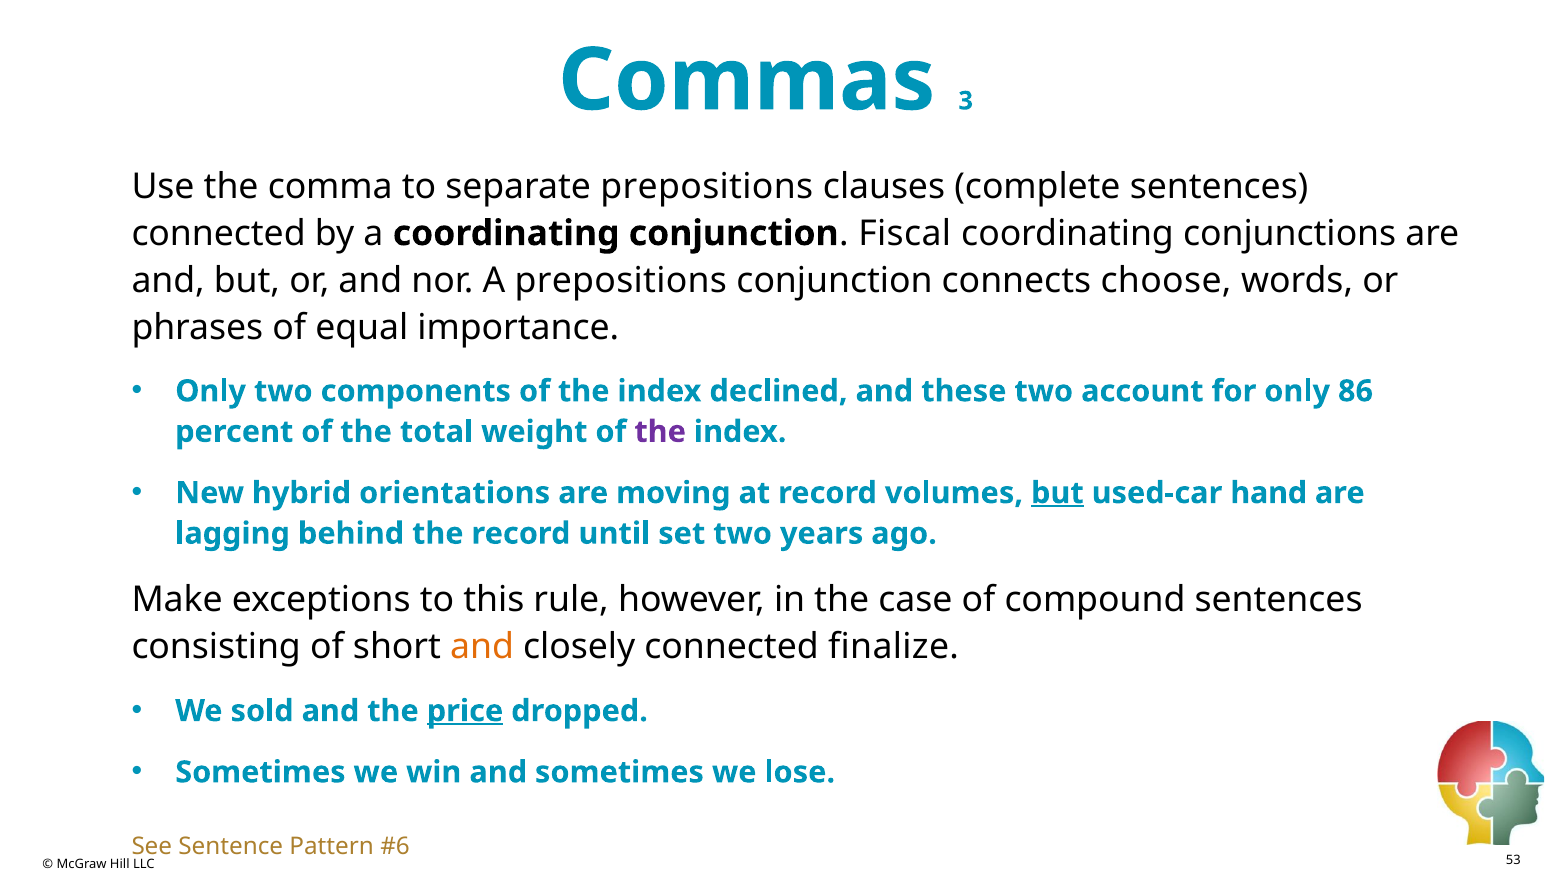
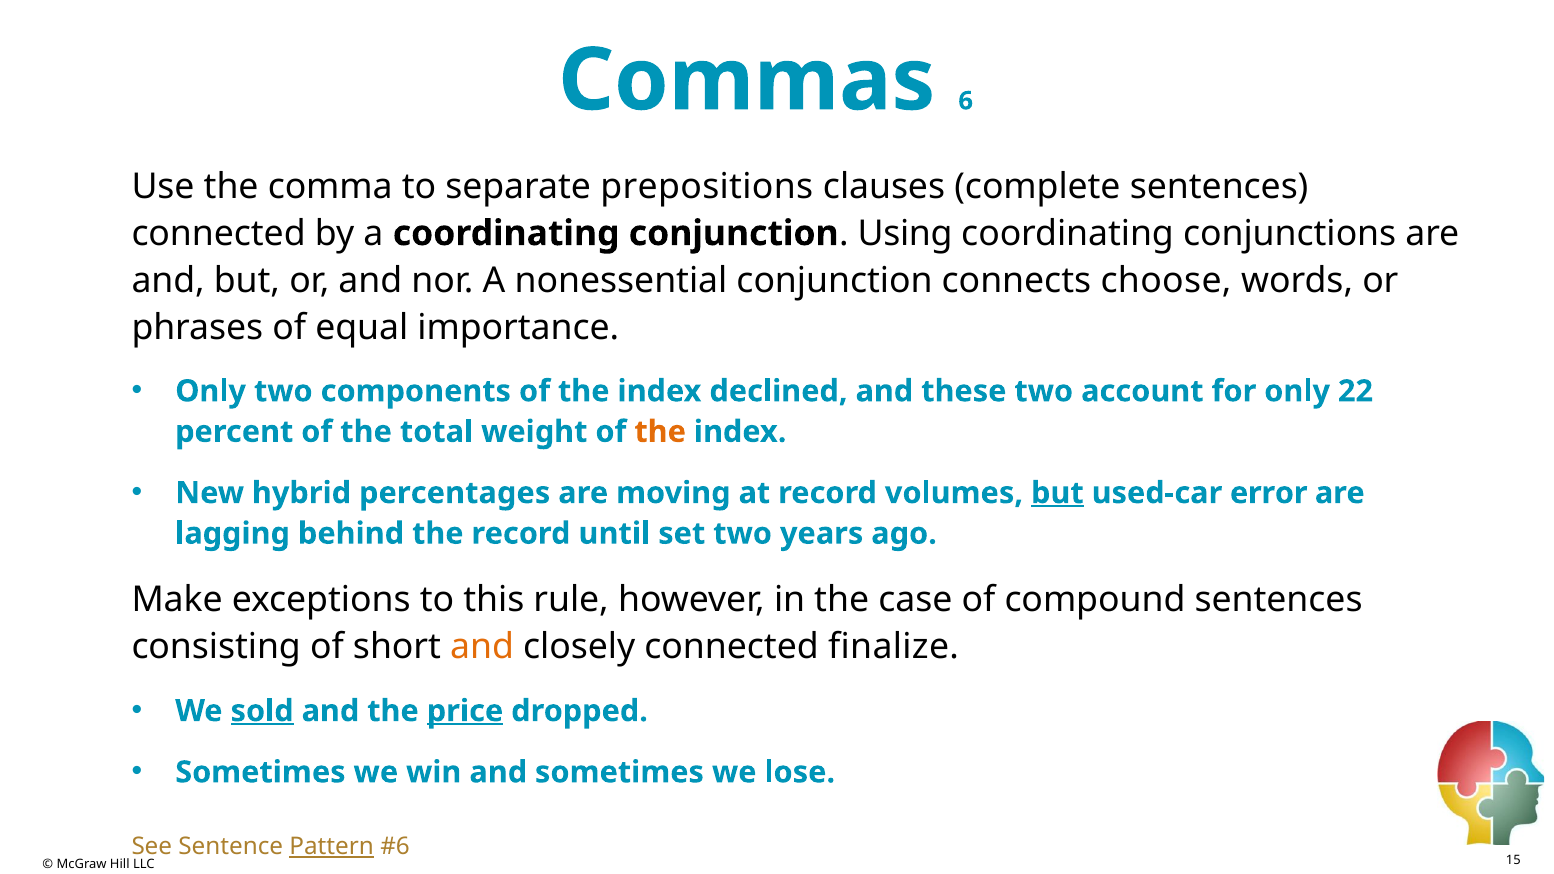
3: 3 -> 6 (966, 101)
Fiscal: Fiscal -> Using (905, 233)
A prepositions: prepositions -> nonessential (621, 280)
86: 86 -> 22 (1356, 391)
the colour: purple -> orange (660, 432)
orientations: orientations -> percentages (455, 493)
hand: hand -> error (1269, 493)
sold underline: none -> present (262, 711)
Pattern underline: none -> present (332, 847)
53: 53 -> 15 (1513, 861)
